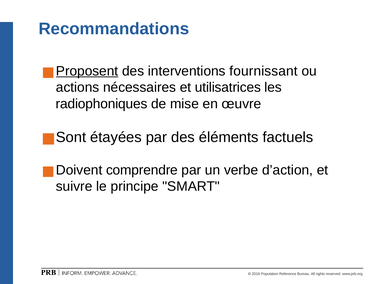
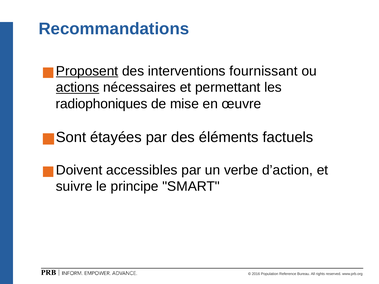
actions underline: none -> present (78, 87)
utilisatrices: utilisatrices -> permettant (228, 87)
comprendre: comprendre -> accessibles (142, 170)
